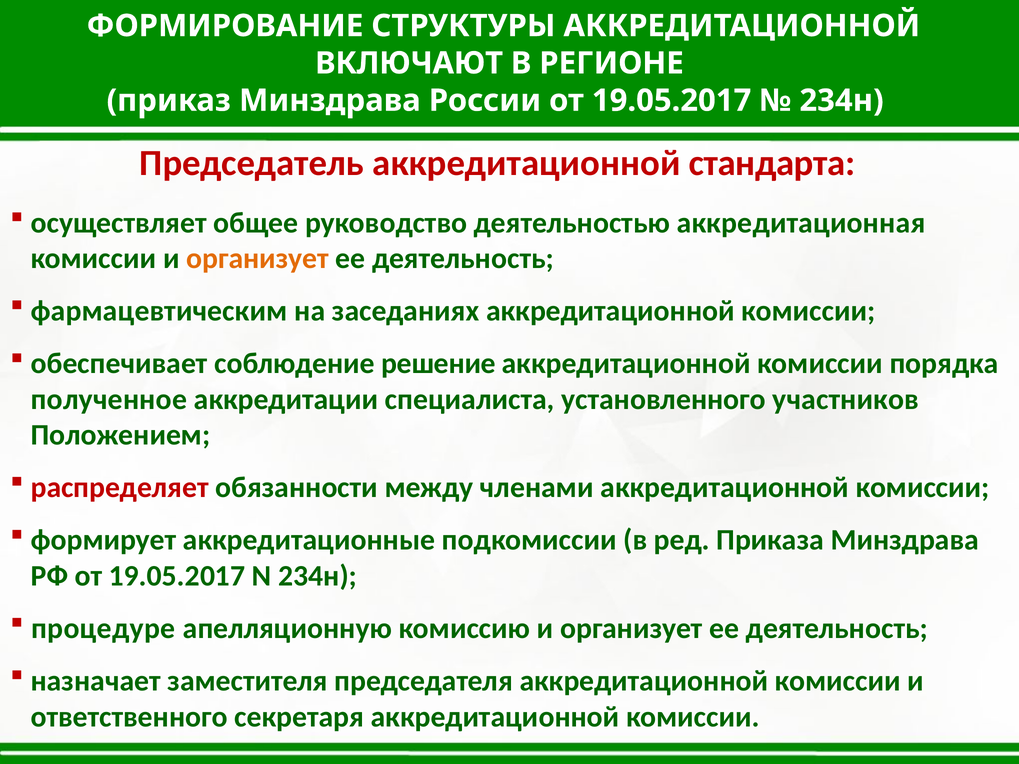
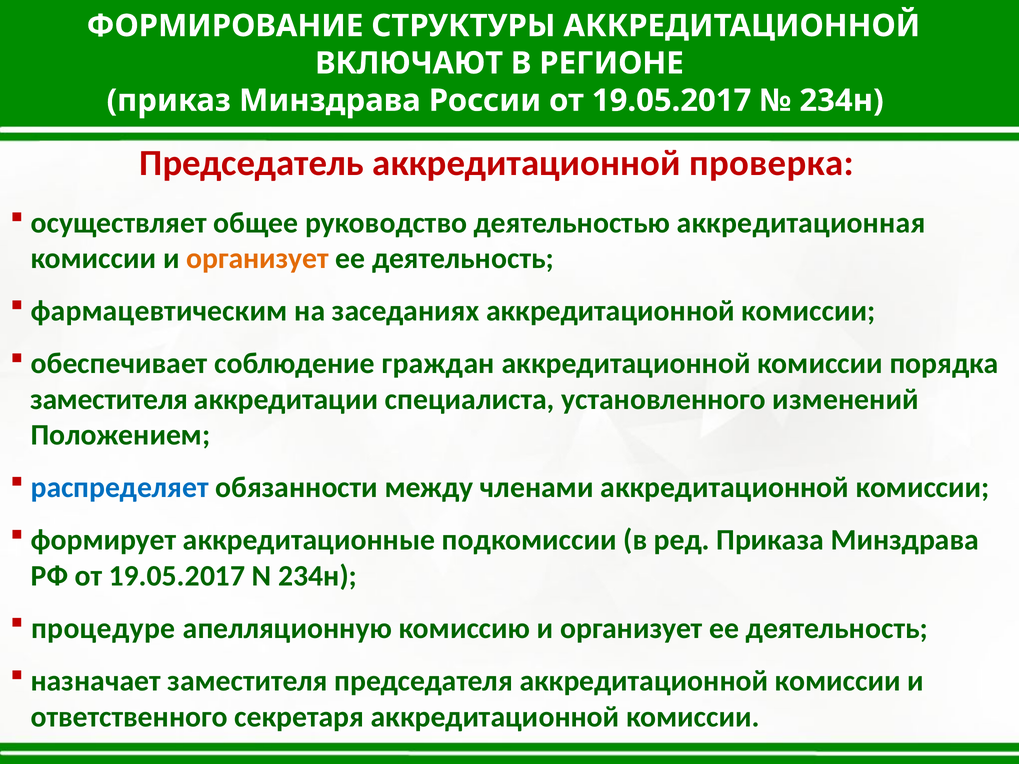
стандарта: стандарта -> проверка (772, 163)
решение: решение -> граждан (438, 364)
полученное: полученное -> заместителя (109, 399)
участников: участников -> изменений (846, 399)
распределяет colour: red -> blue (120, 488)
